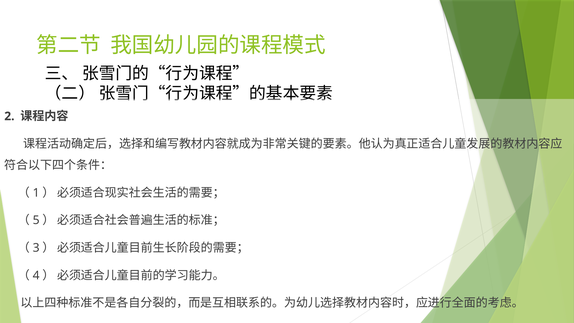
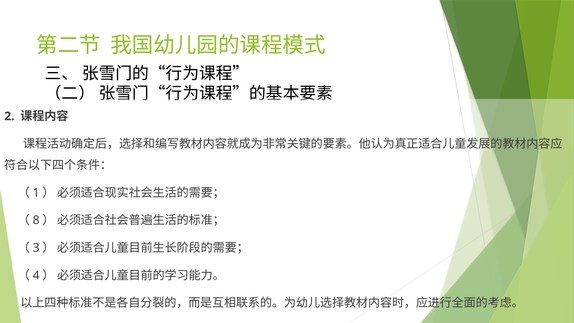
5: 5 -> 8 (36, 220)
